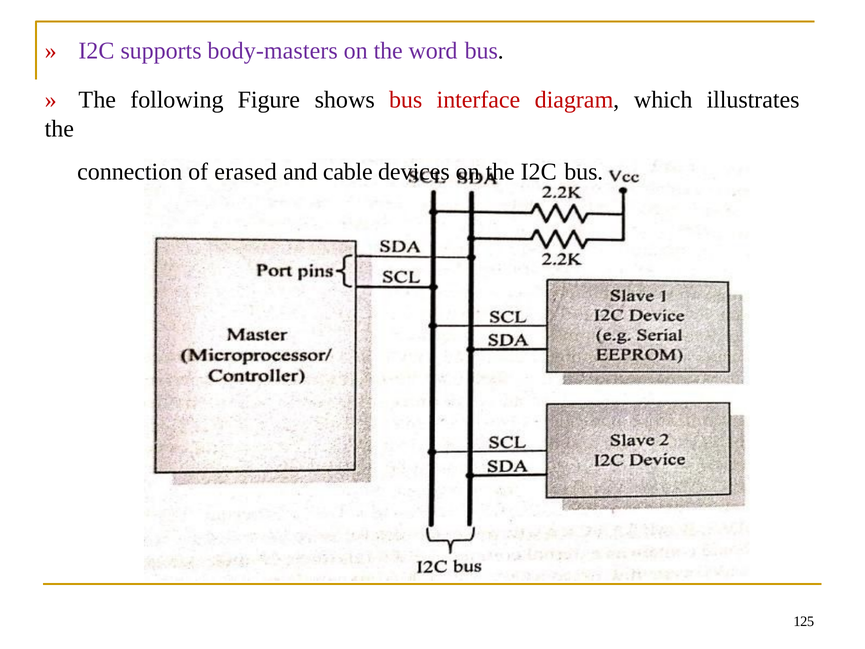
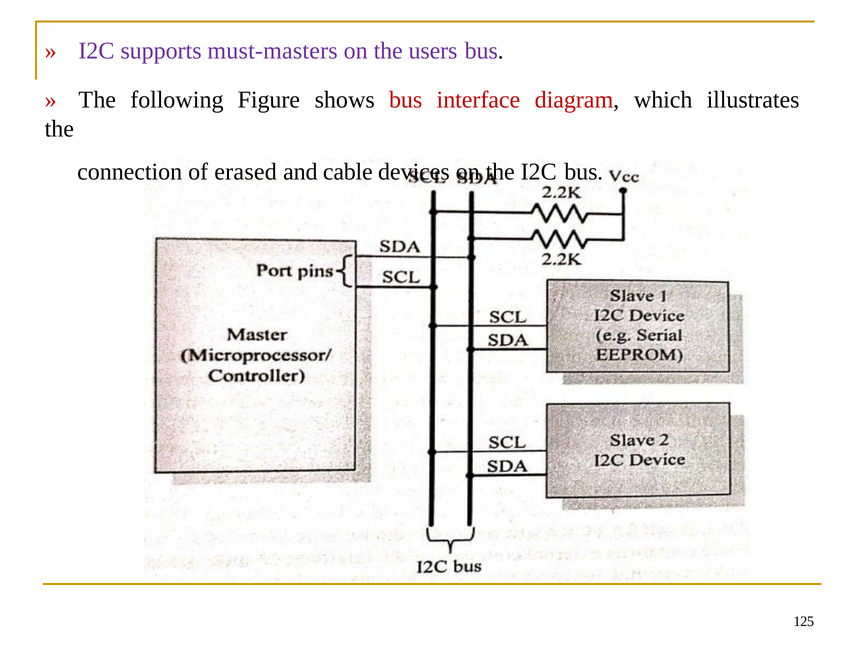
body-masters: body-masters -> must-masters (273, 51)
word: word -> users (433, 51)
